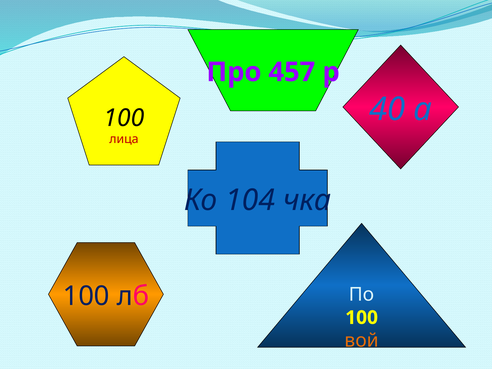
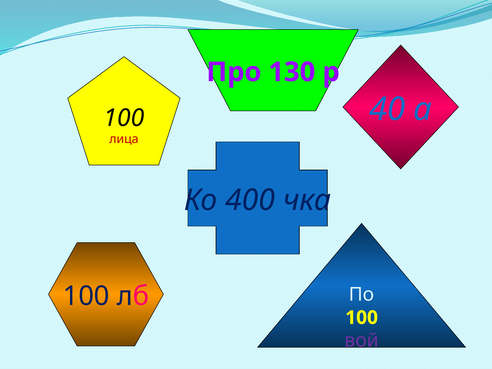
457: 457 -> 130 (292, 72)
104: 104 -> 400 (250, 200)
вой colour: orange -> purple (362, 341)
